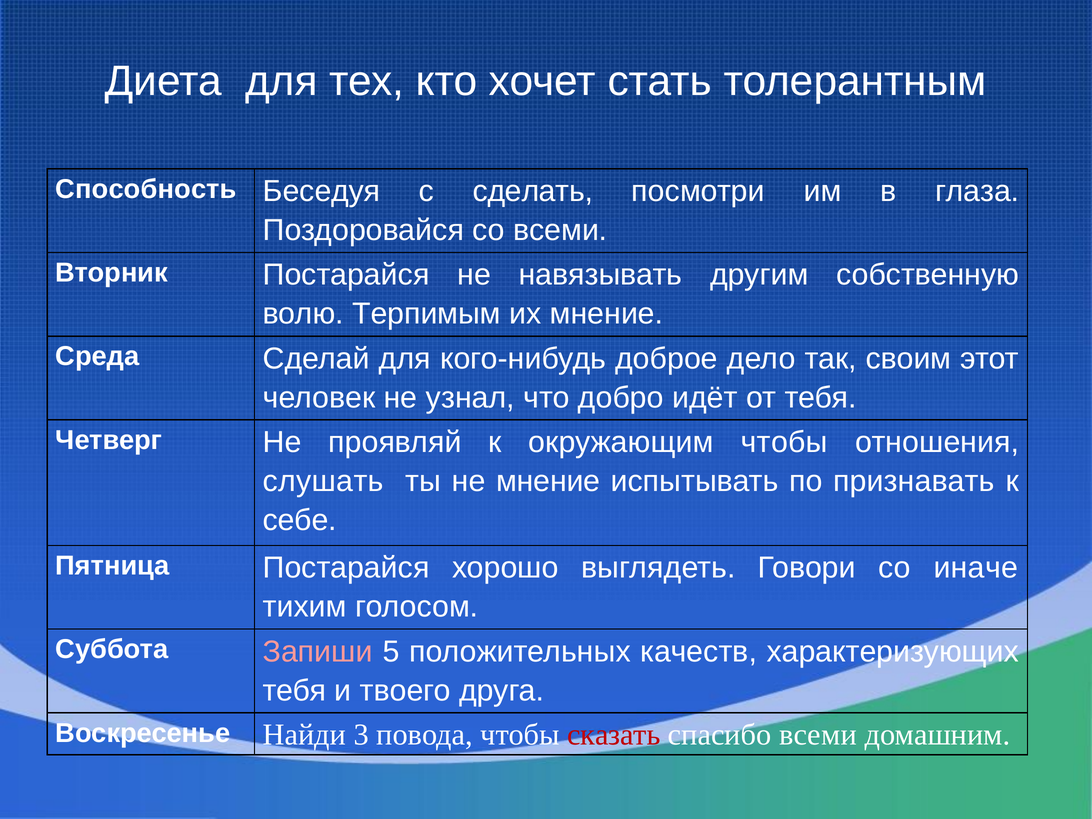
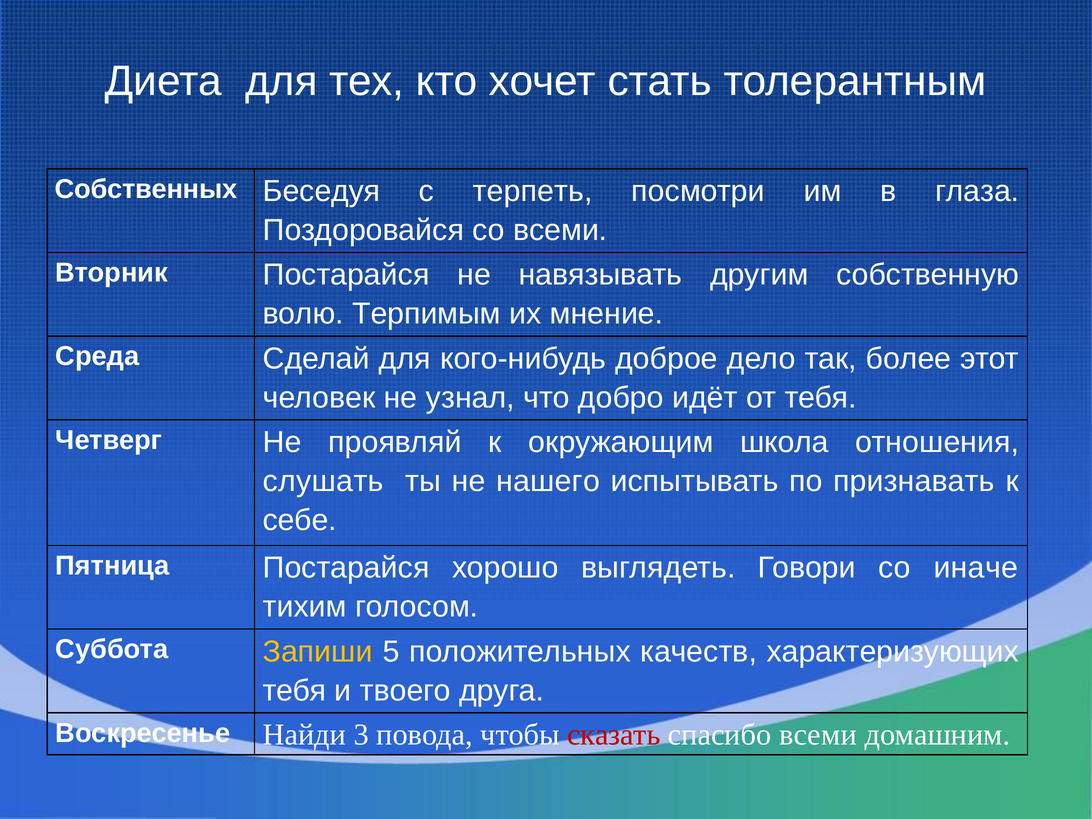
Способность: Способность -> Собственных (146, 189)
сделать: сделать -> терпеть (533, 191)
своим: своим -> более (909, 359)
окружающим чтобы: чтобы -> школа (784, 442)
не мнение: мнение -> нашего (548, 481)
Запиши colour: pink -> yellow (318, 652)
